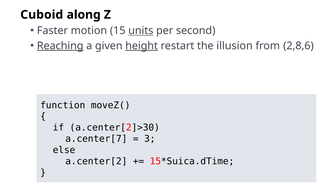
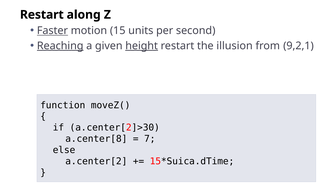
Cuboid: Cuboid -> Restart (42, 15)
Faster underline: none -> present (52, 31)
units underline: present -> none (141, 31)
2,8,6: 2,8,6 -> 9,2,1 (298, 46)
a.center[7: a.center[7 -> a.center[8 (96, 139)
3: 3 -> 7 (150, 139)
